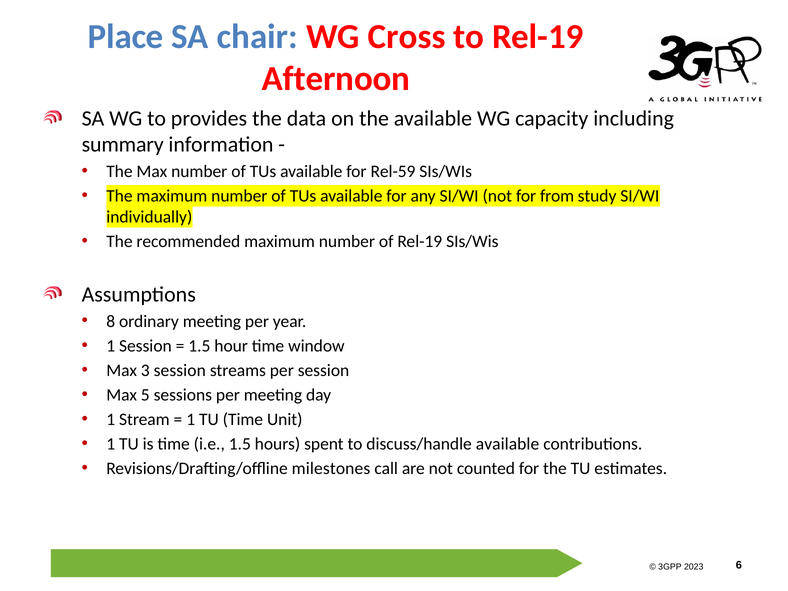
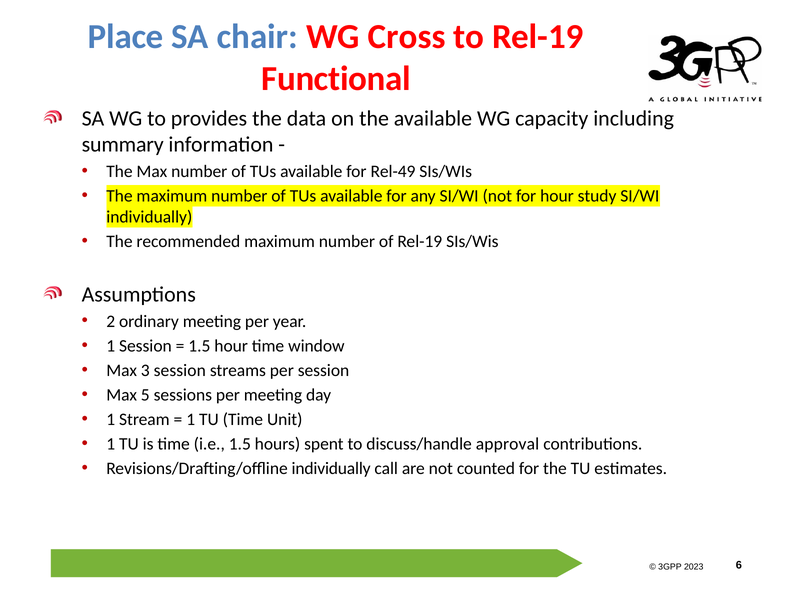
Afternoon: Afternoon -> Functional (336, 79)
Rel-59: Rel-59 -> Rel-49 (393, 172)
for from: from -> hour (557, 196)
8: 8 -> 2 (111, 321)
discuss/handle available: available -> approval (508, 444)
Revisions/Drafting/offline milestones: milestones -> individually (331, 468)
